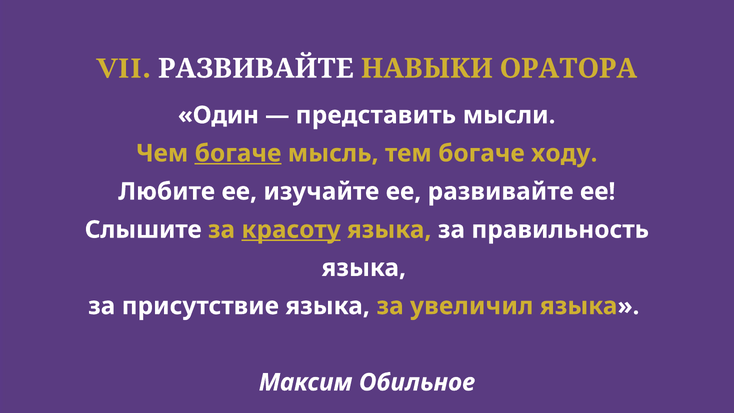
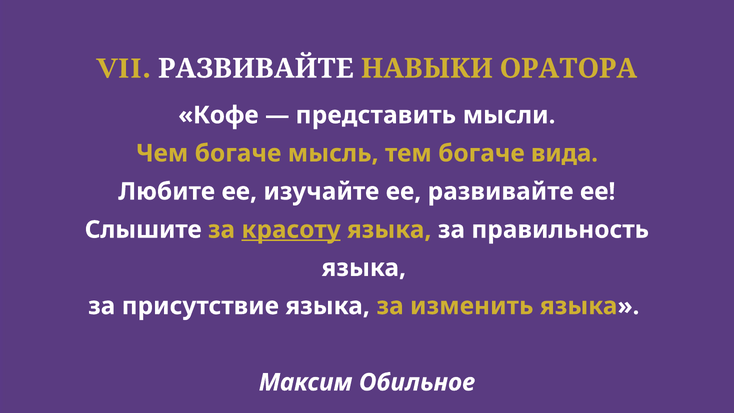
Один: Один -> Кофе (218, 115)
богаче underline: present -> none (238, 153)
ходу: ходу -> вида (564, 153)
увеличил: увеличил -> изменить (472, 306)
